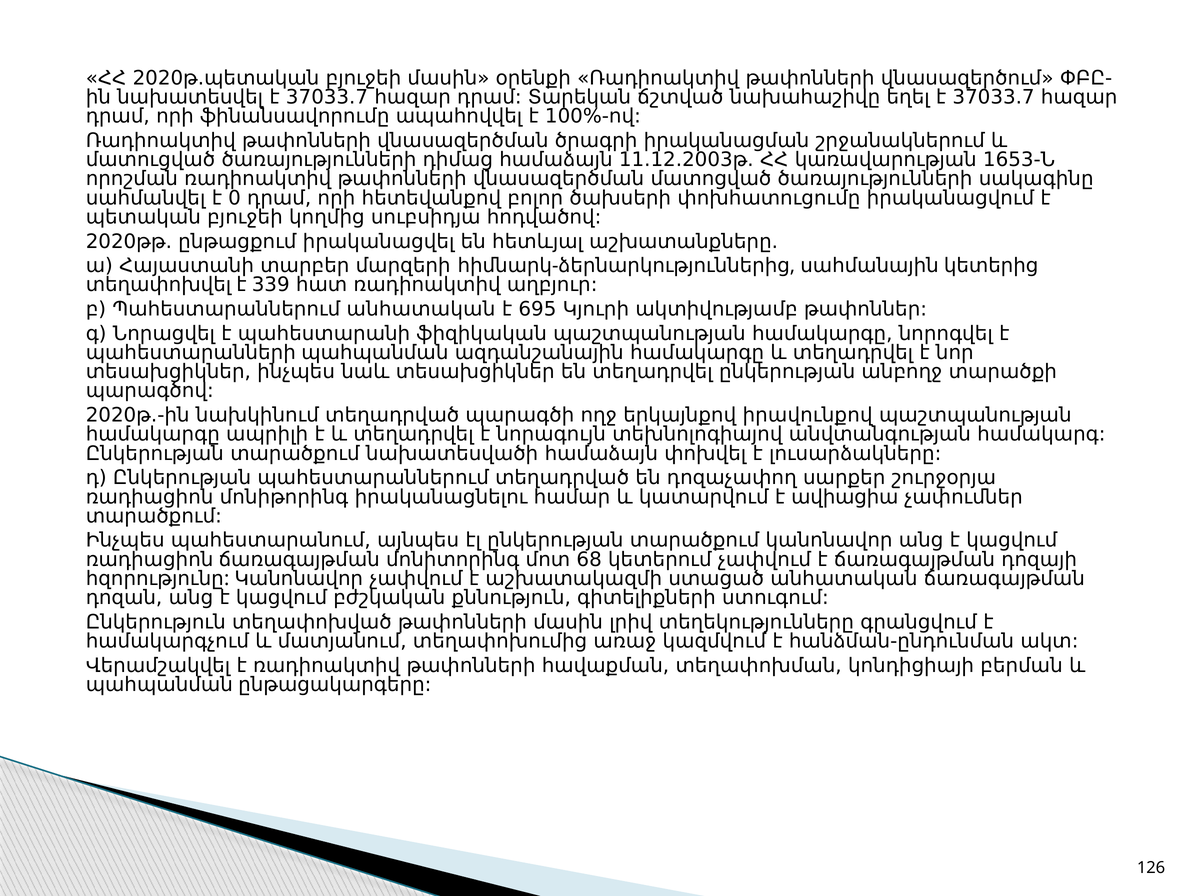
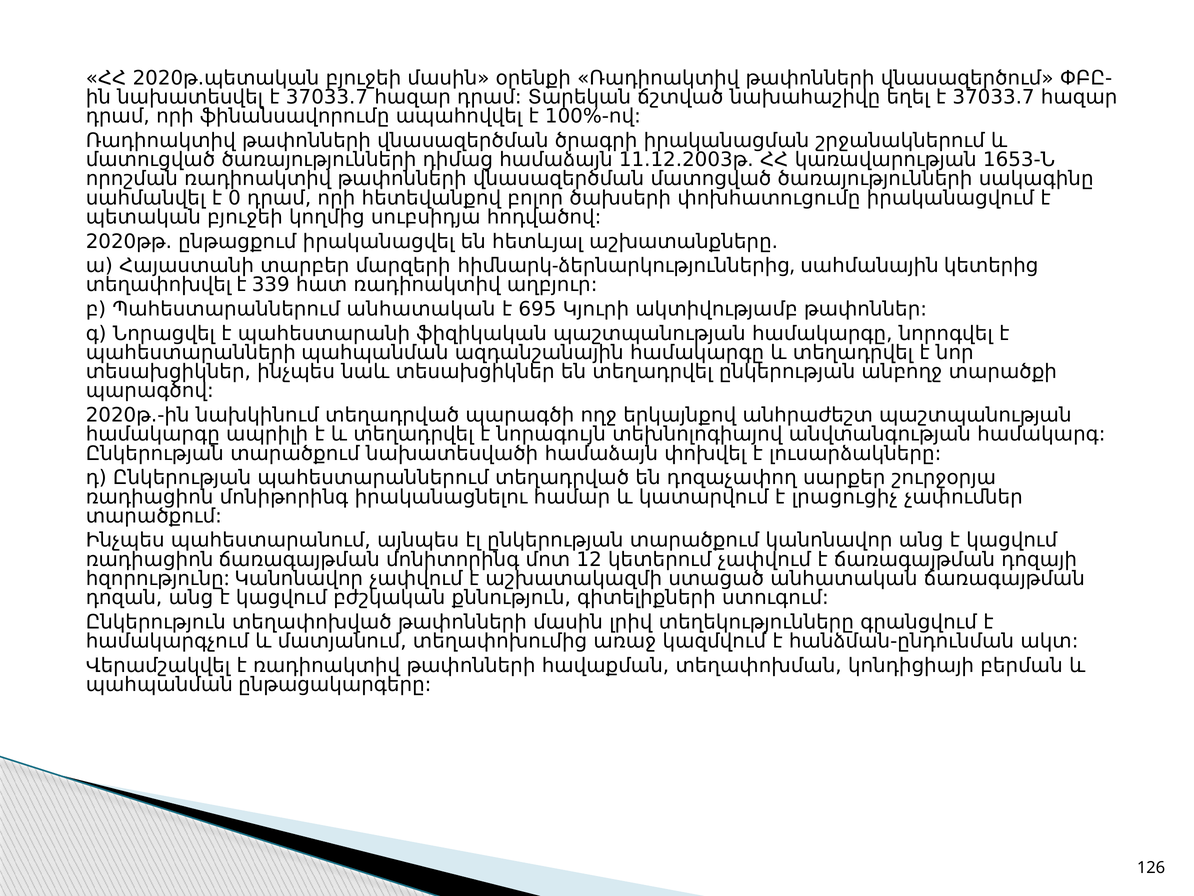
իրավունքով: իրավունքով -> անհրաժեշտ (808, 415)
ավիացիա: ավիացիա -> լրացուցիչ (845, 497)
68: 68 -> 12 (589, 559)
